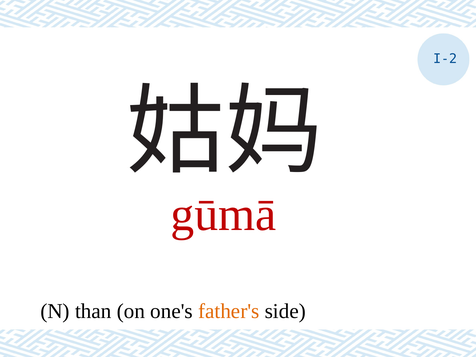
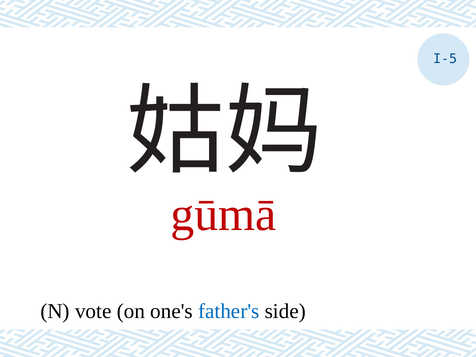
I-2: I-2 -> I-5 (445, 59)
than: than -> vote (93, 311)
father's colour: orange -> blue (229, 311)
